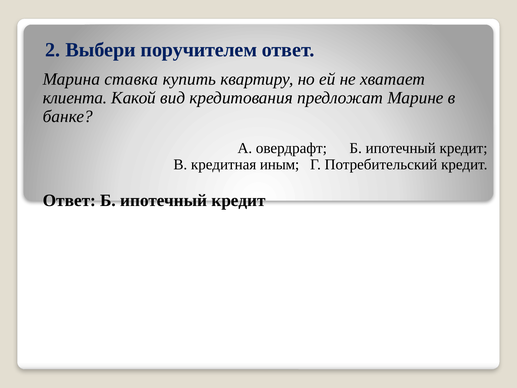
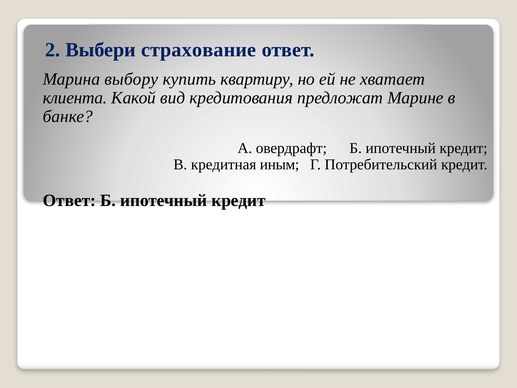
поручителем: поручителем -> страхование (199, 50)
ставка: ставка -> выбору (131, 79)
